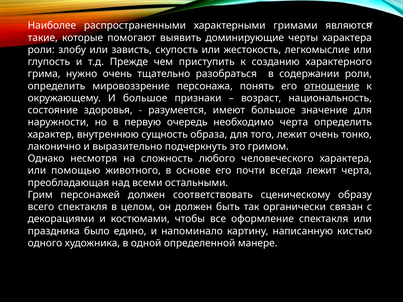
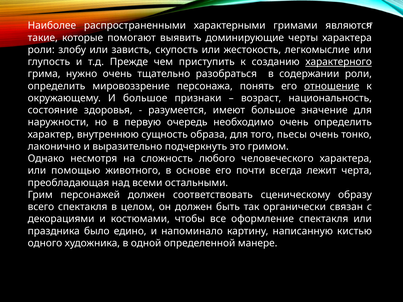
характерного underline: none -> present (339, 62)
необходимо черта: черта -> очень (294, 122)
того лежит: лежит -> пьесы (292, 135)
